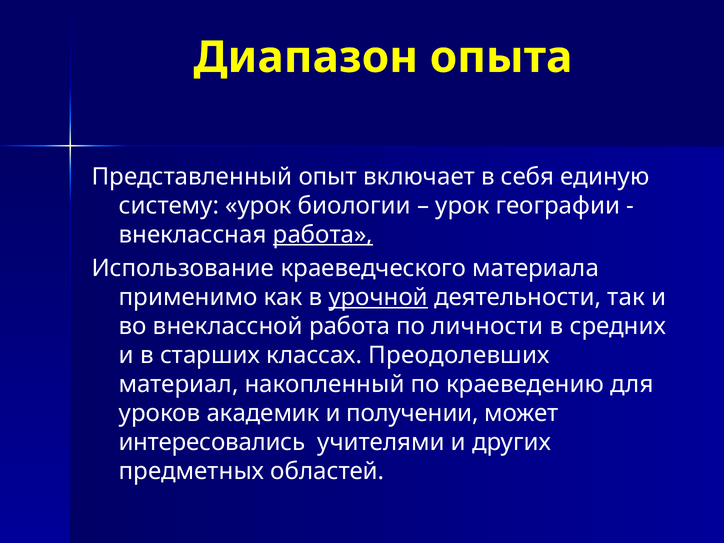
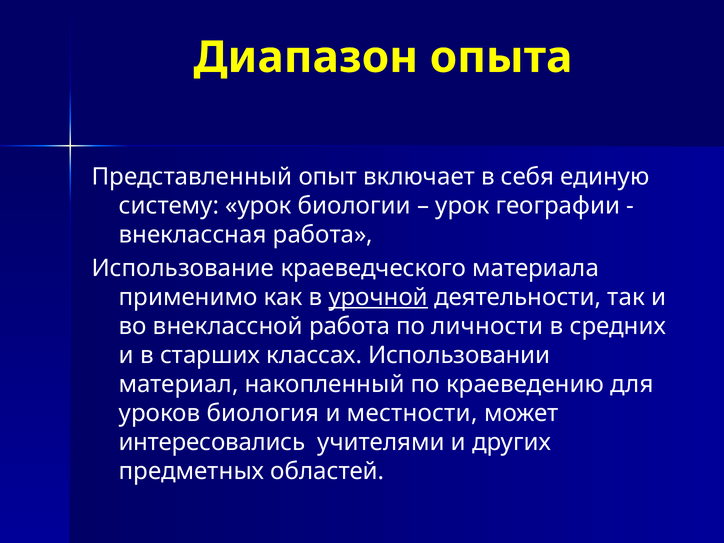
работа underline: present -> none (323, 235)
Преодолевших: Преодолевших -> Использовании (459, 355)
академик: академик -> биология (263, 413)
получении: получении -> местности (412, 413)
